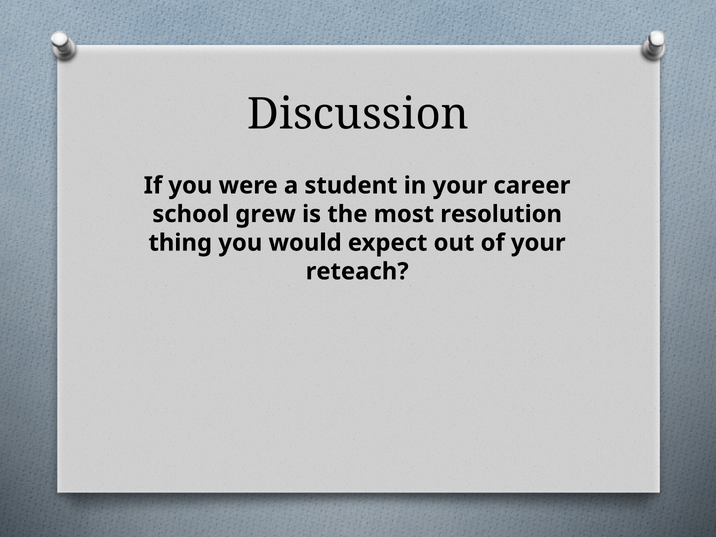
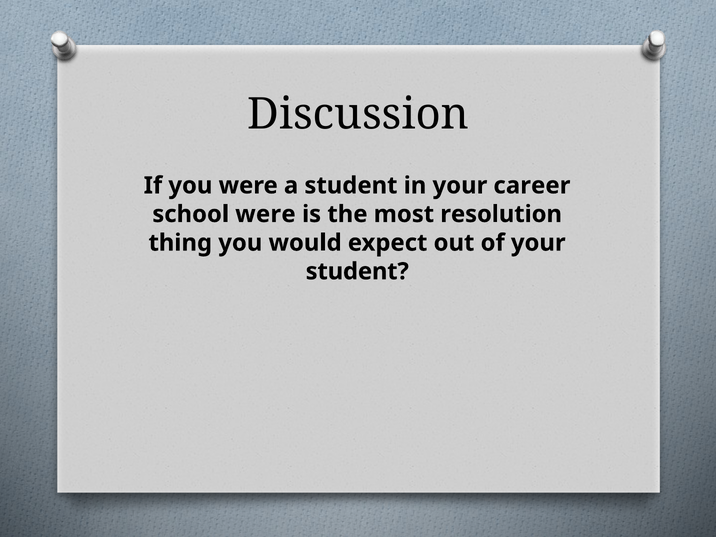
school grew: grew -> were (265, 214)
reteach: reteach -> student (357, 271)
